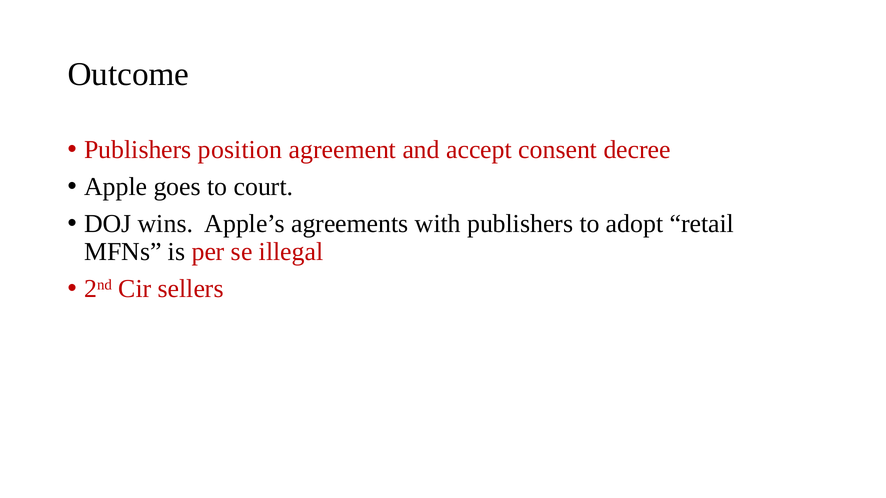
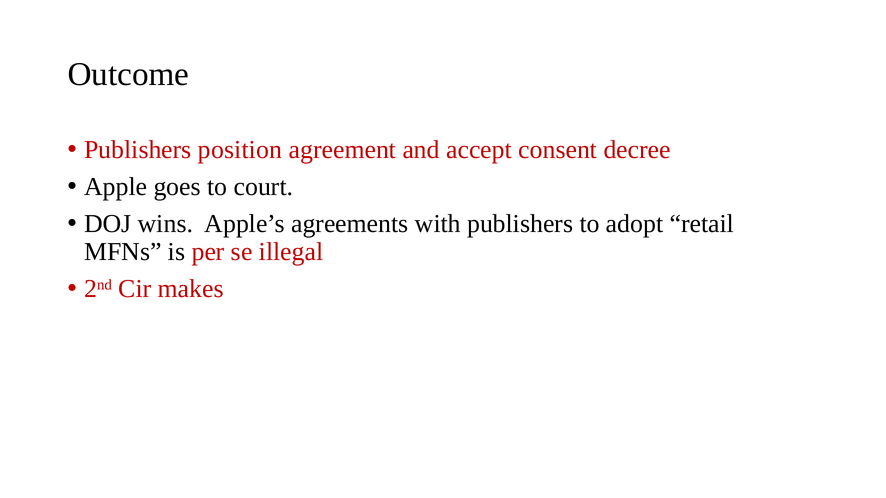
sellers: sellers -> makes (191, 289)
